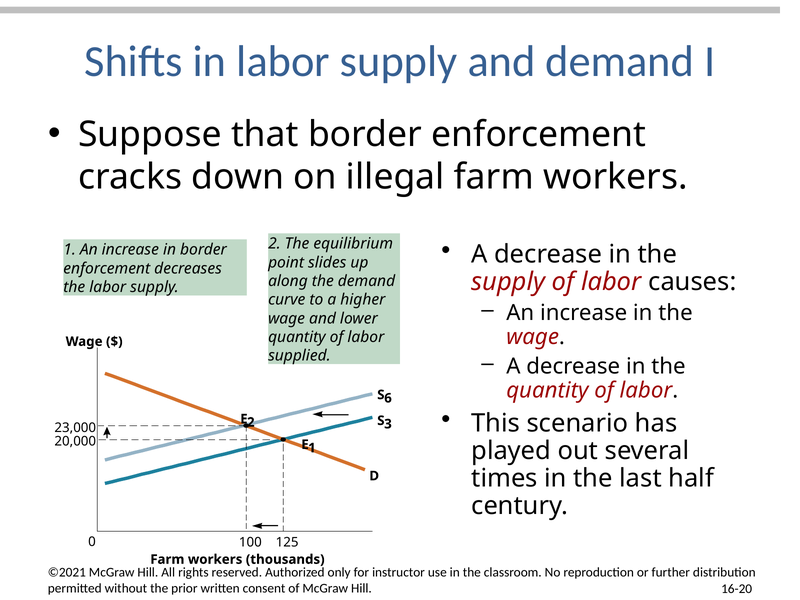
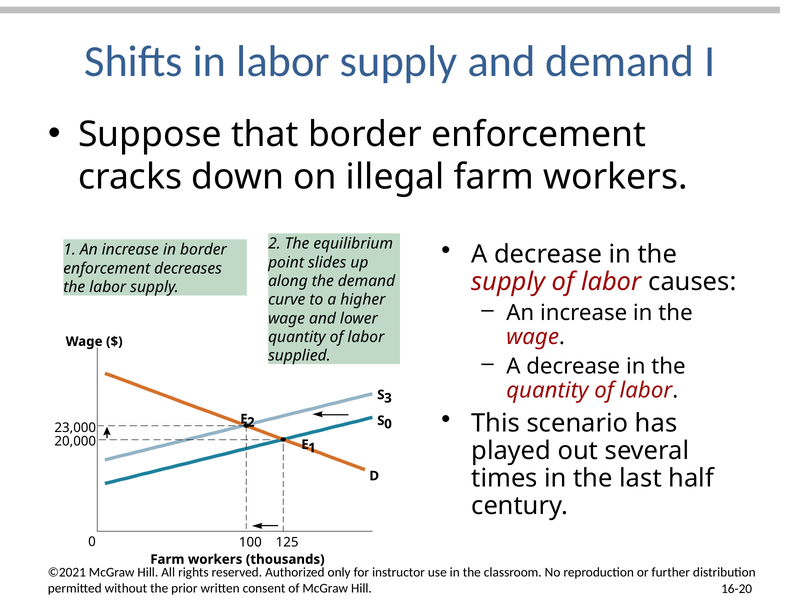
6: 6 -> 3 (388, 398)
S 3: 3 -> 0 (388, 424)
